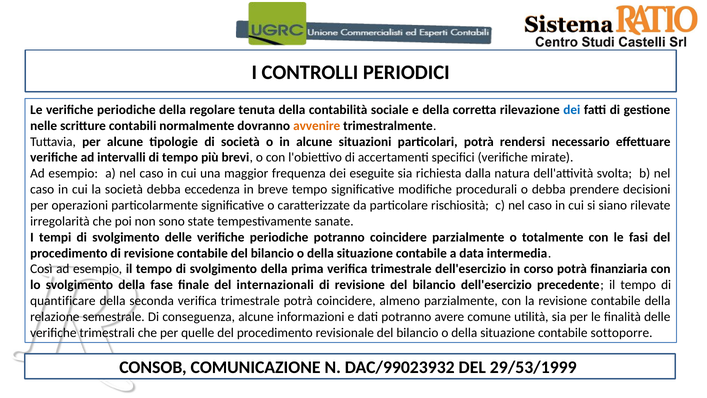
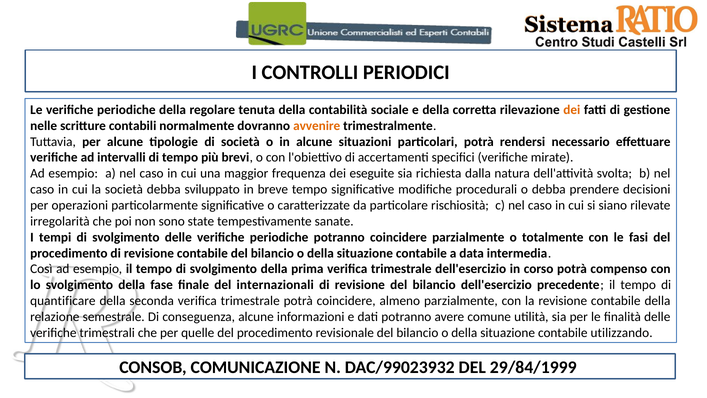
dei colour: blue -> orange (572, 110)
eccedenza: eccedenza -> sviluppato (212, 189)
finanziaria: finanziaria -> compenso (619, 269)
sottoporre: sottoporre -> utilizzando (622, 332)
29/53/1999: 29/53/1999 -> 29/84/1999 (533, 367)
